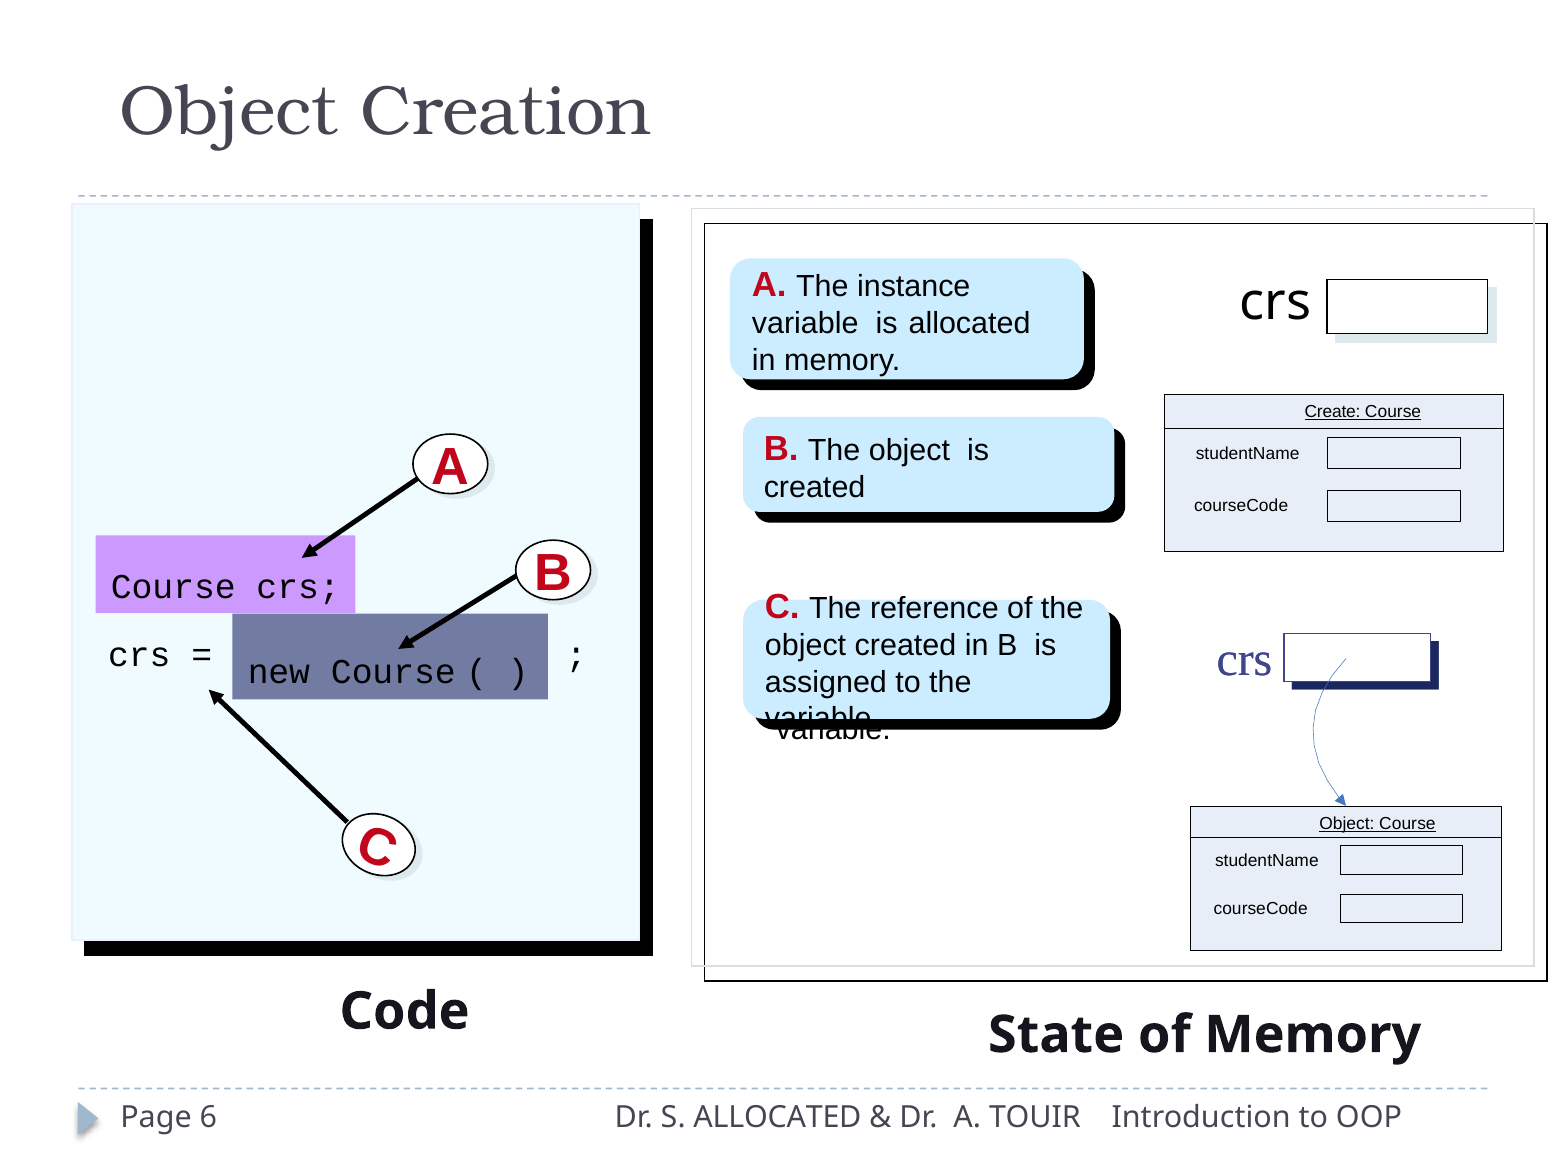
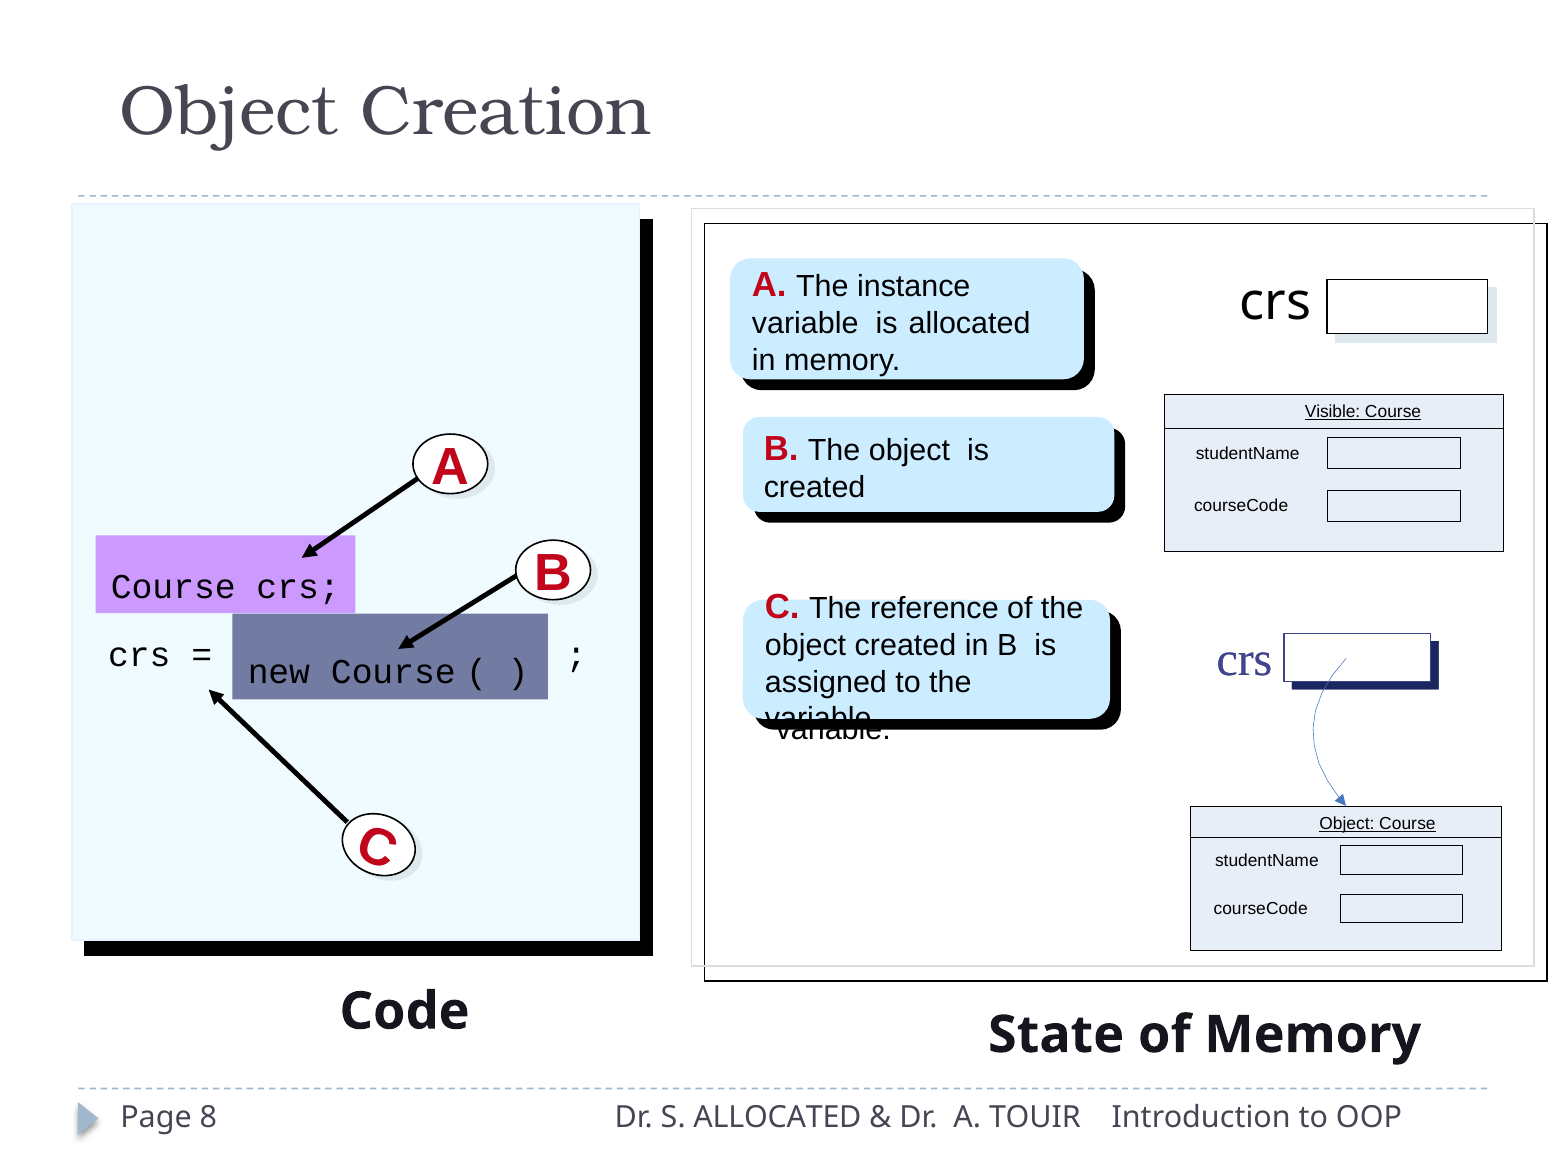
Create: Create -> Visible (1333, 411)
6: 6 -> 8 (208, 1117)
